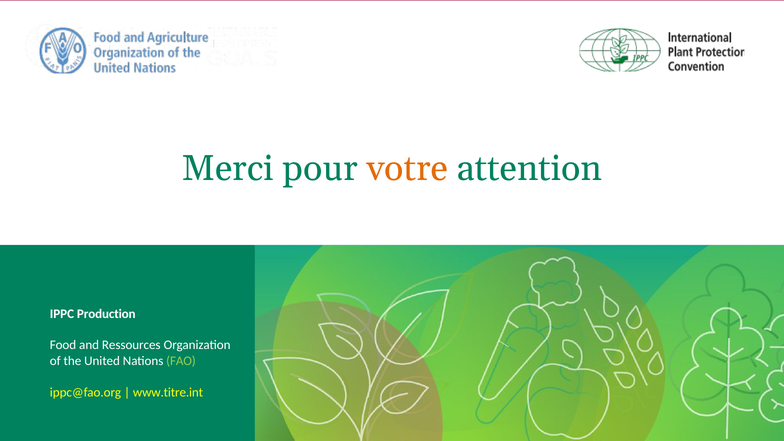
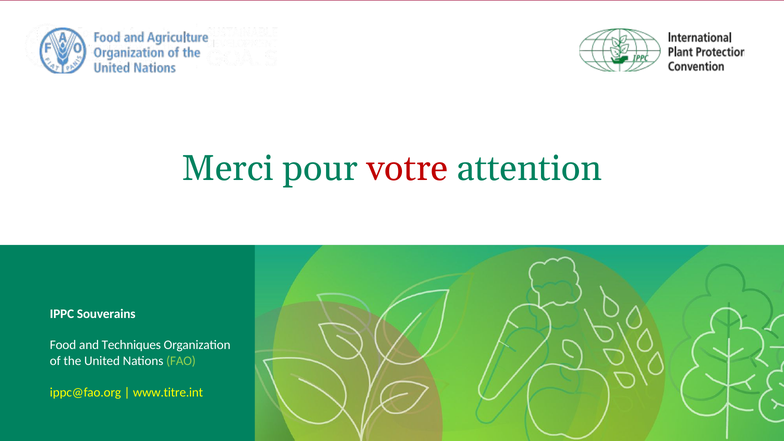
votre colour: orange -> red (407, 169)
Production: Production -> Souverains (106, 314)
Ressources: Ressources -> Techniques (131, 345)
